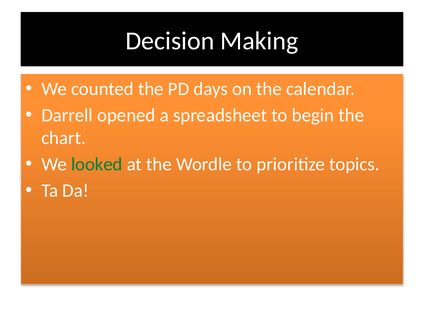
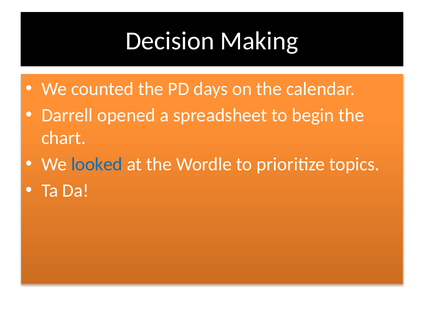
looked colour: green -> blue (97, 164)
